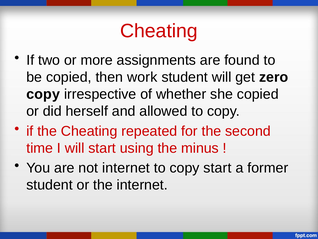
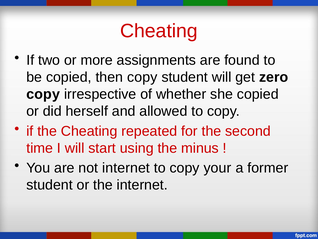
then work: work -> copy (142, 77)
copy start: start -> your (217, 168)
